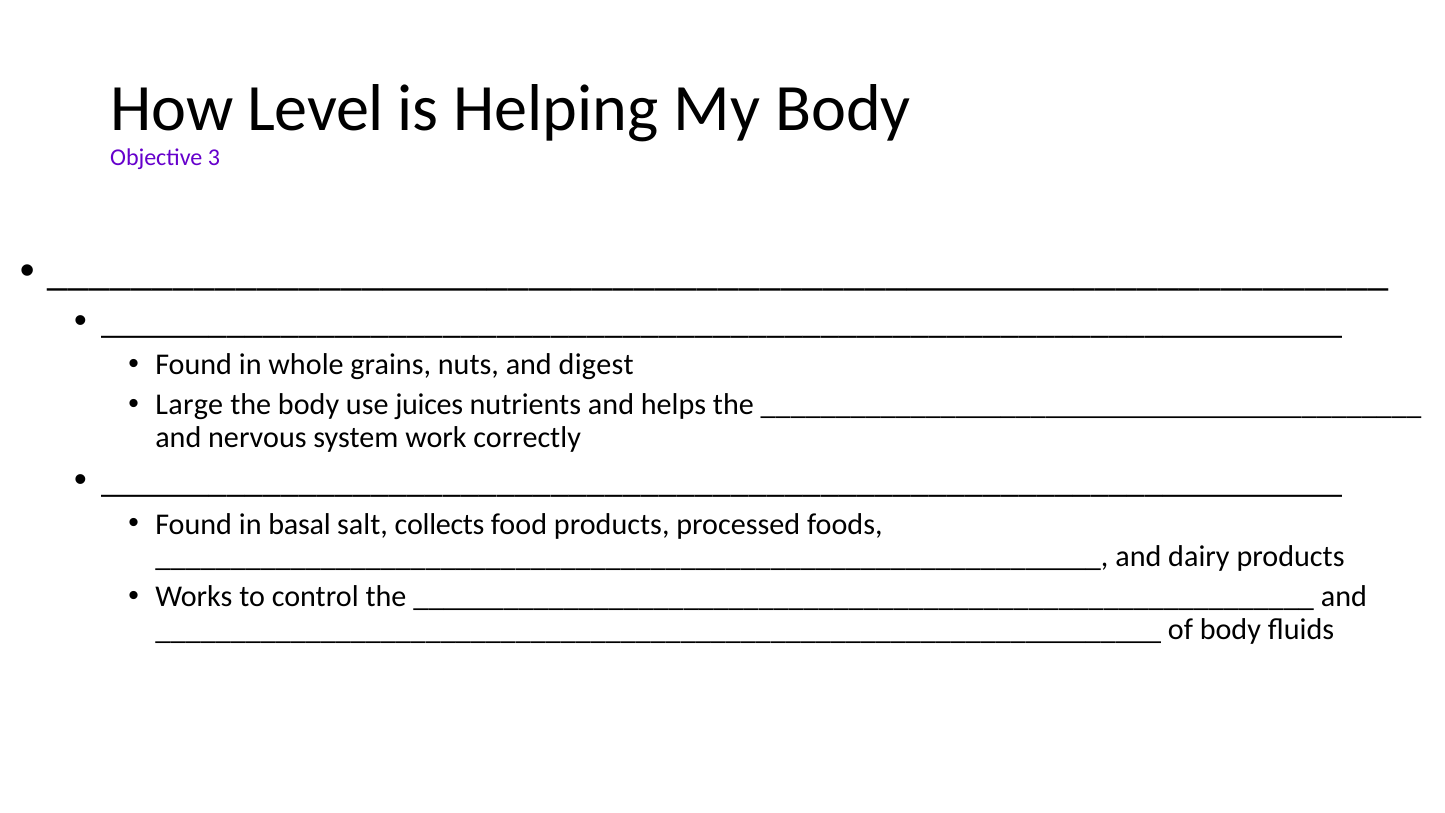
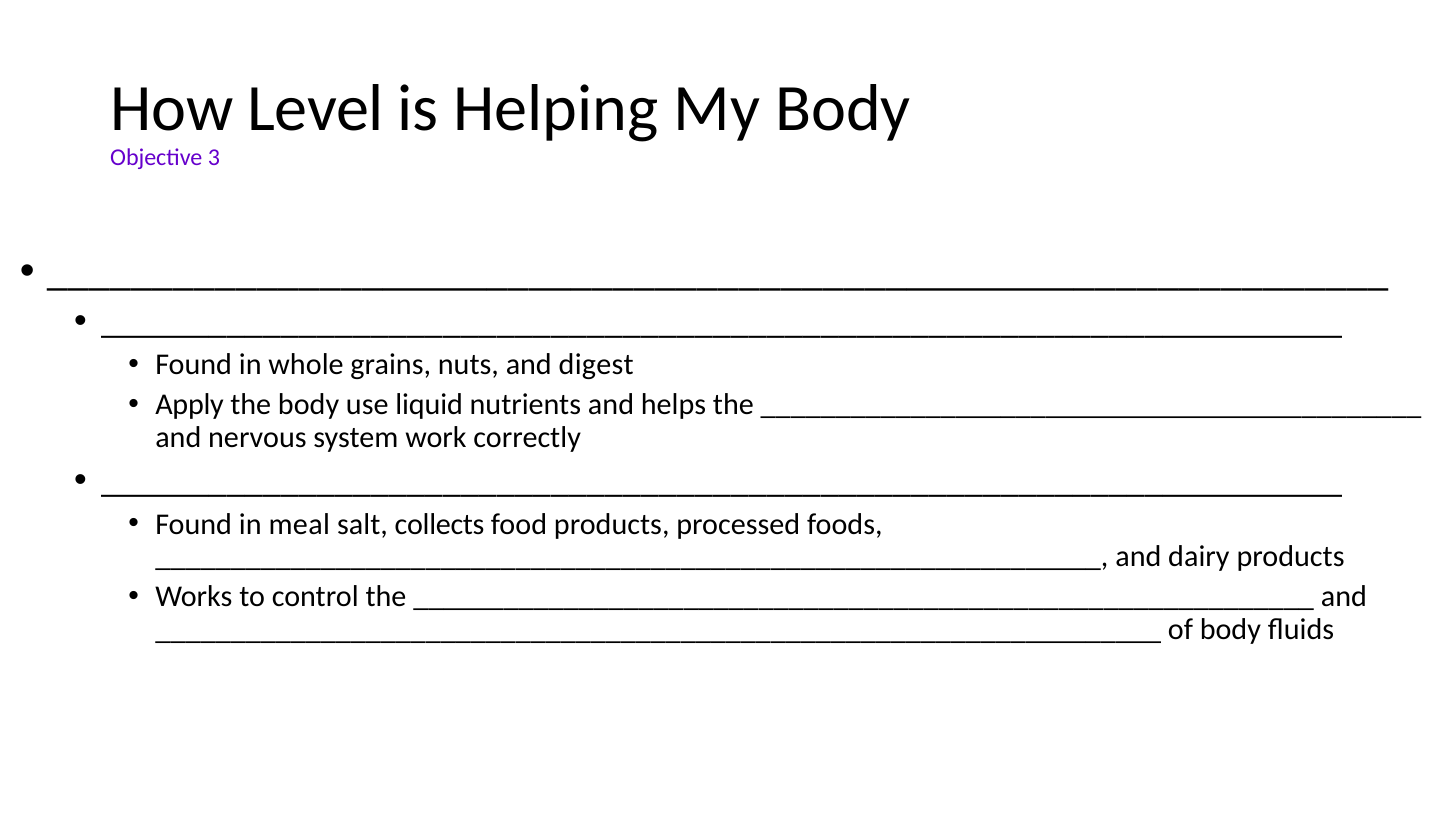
Large: Large -> Apply (190, 405)
juices: juices -> liquid (429, 405)
basal: basal -> meal (299, 524)
